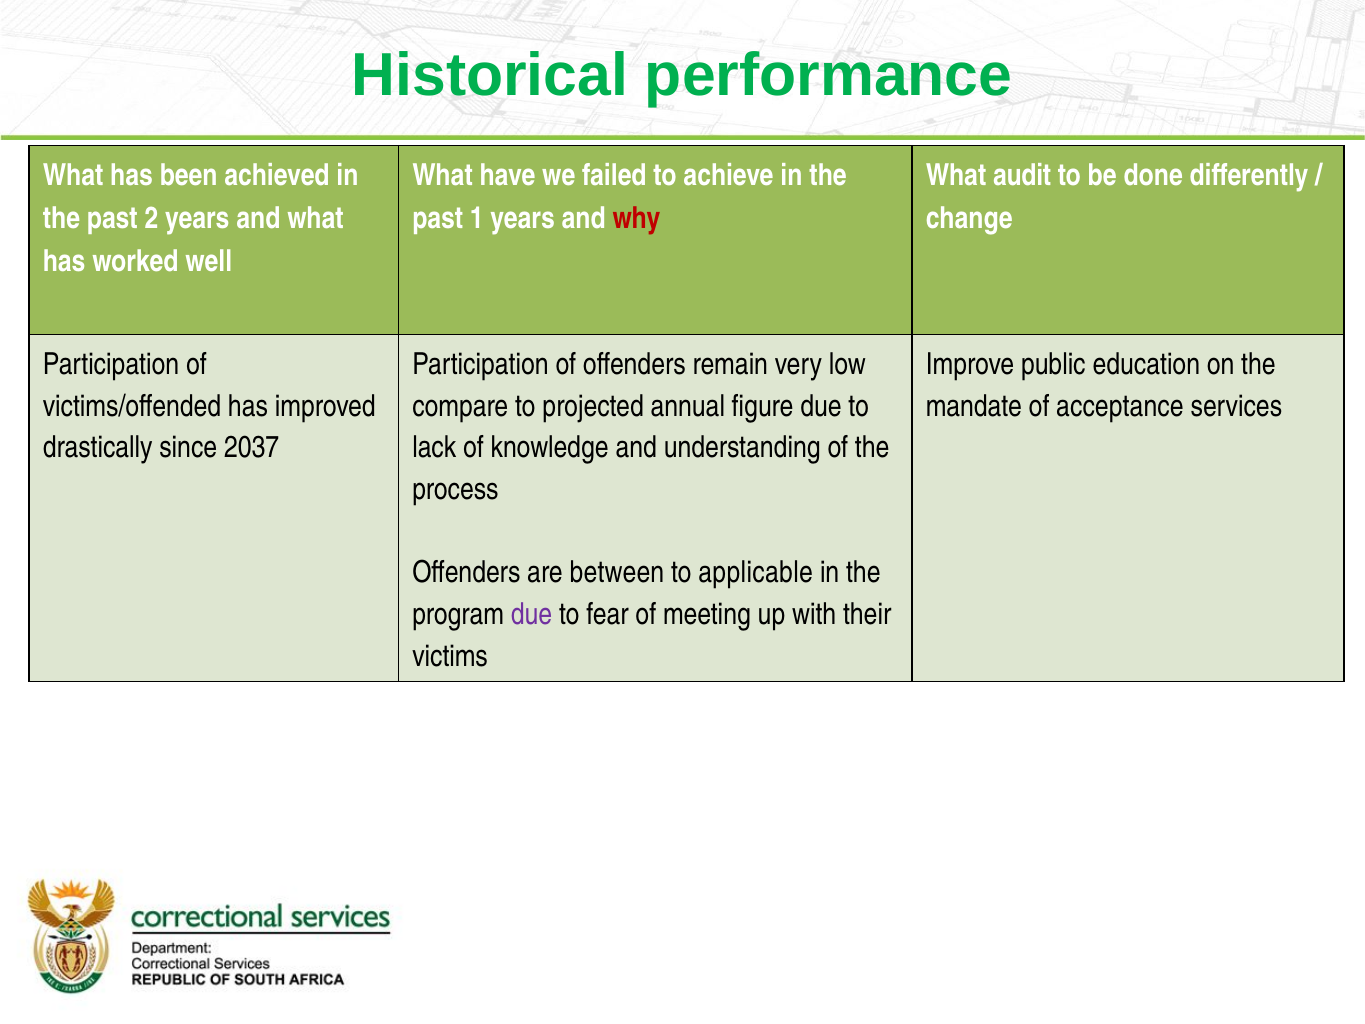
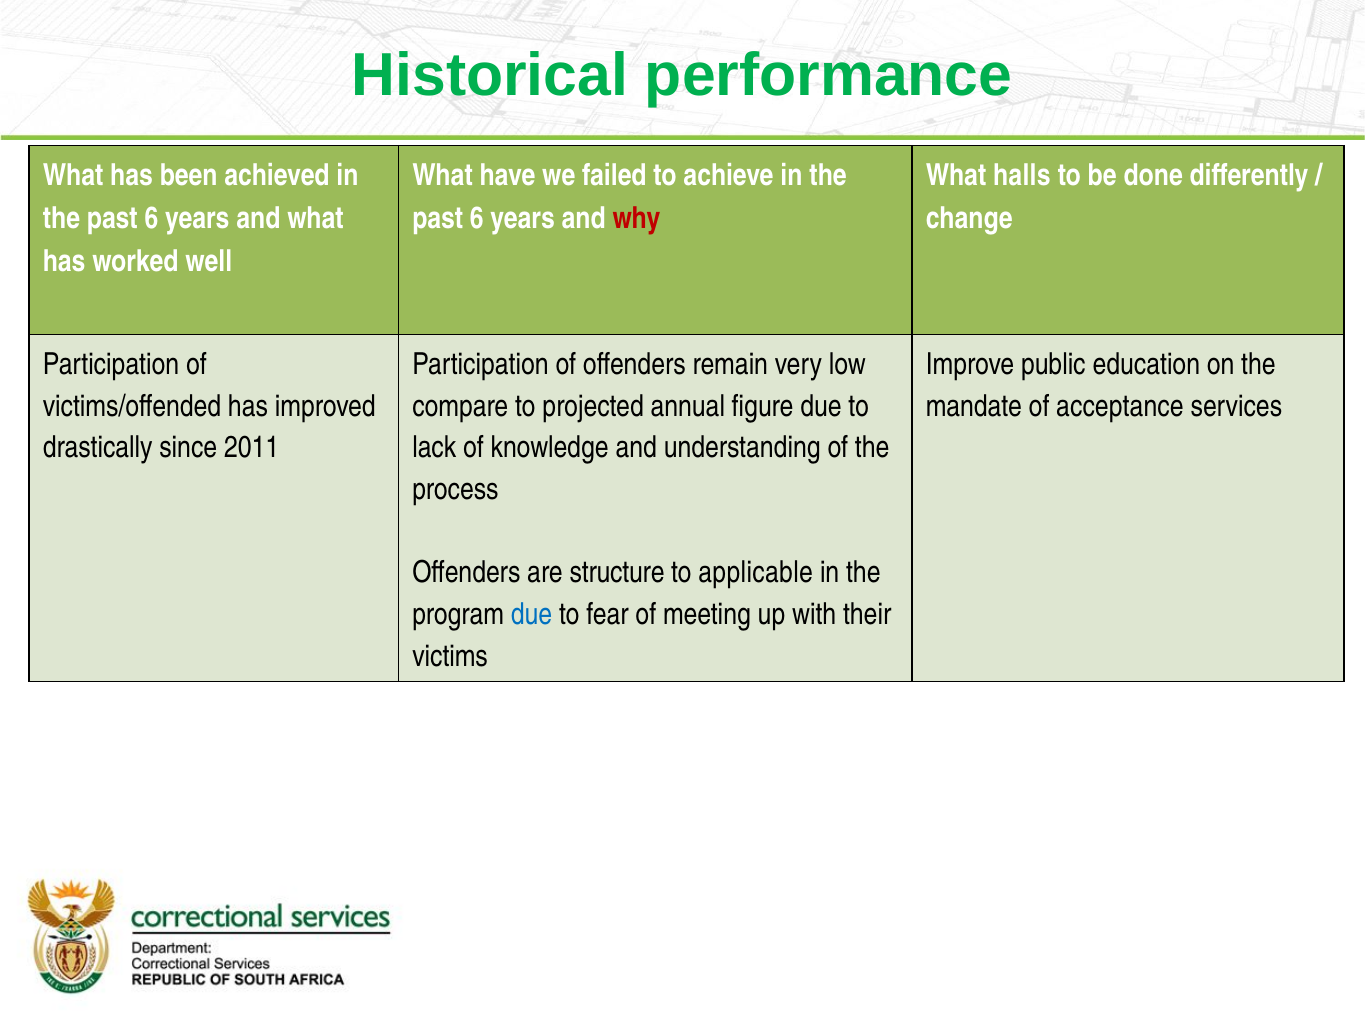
audit: audit -> halls (1022, 176)
2: 2 -> 6 (152, 219)
1: 1 -> 6 (477, 219)
2037: 2037 -> 2011 (252, 448)
between: between -> structure (617, 573)
due colour: purple -> blue (532, 614)
